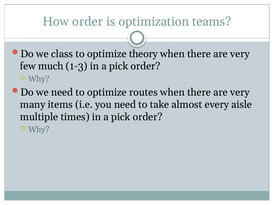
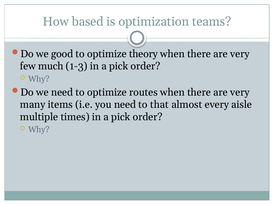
How order: order -> based (88, 22)
class: class -> good (62, 54)
take: take -> that (159, 105)
